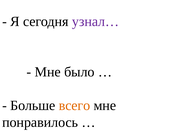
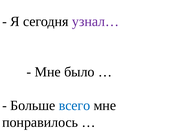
всего colour: orange -> blue (74, 105)
